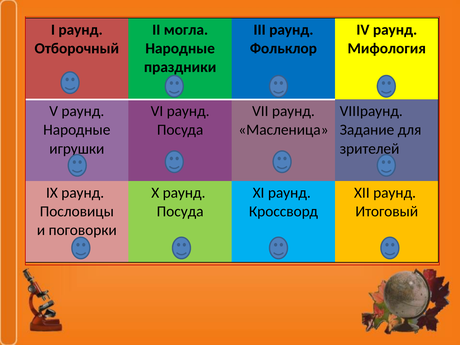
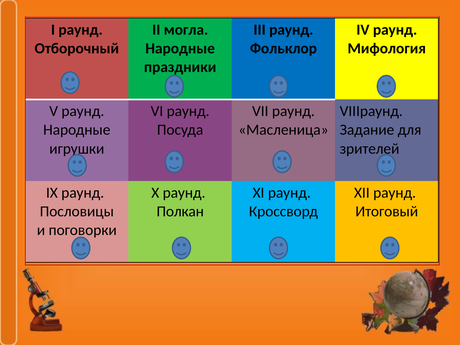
Посуда: Посуда -> Полкан (180, 211)
